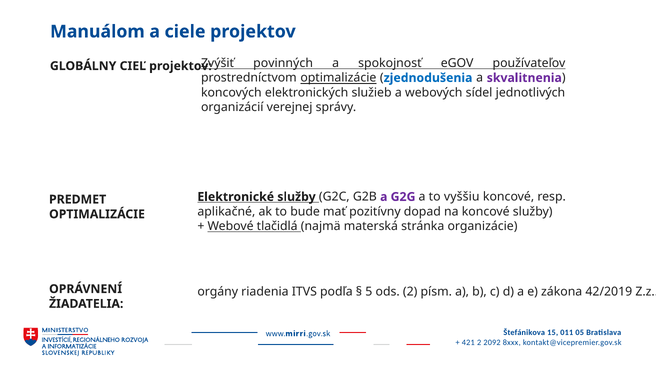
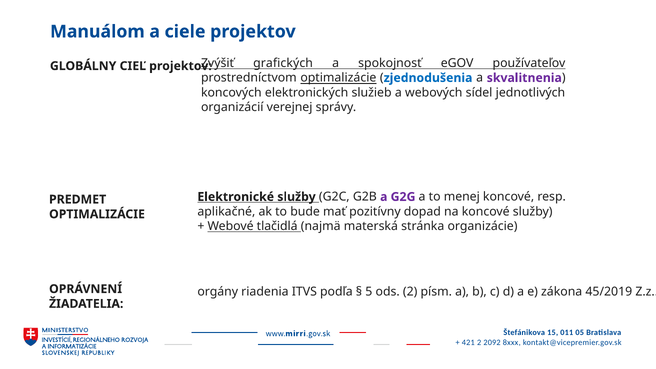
povinných: povinných -> grafických (283, 63)
vyššiu: vyššiu -> menej (462, 197)
42/2019: 42/2019 -> 45/2019 (609, 291)
